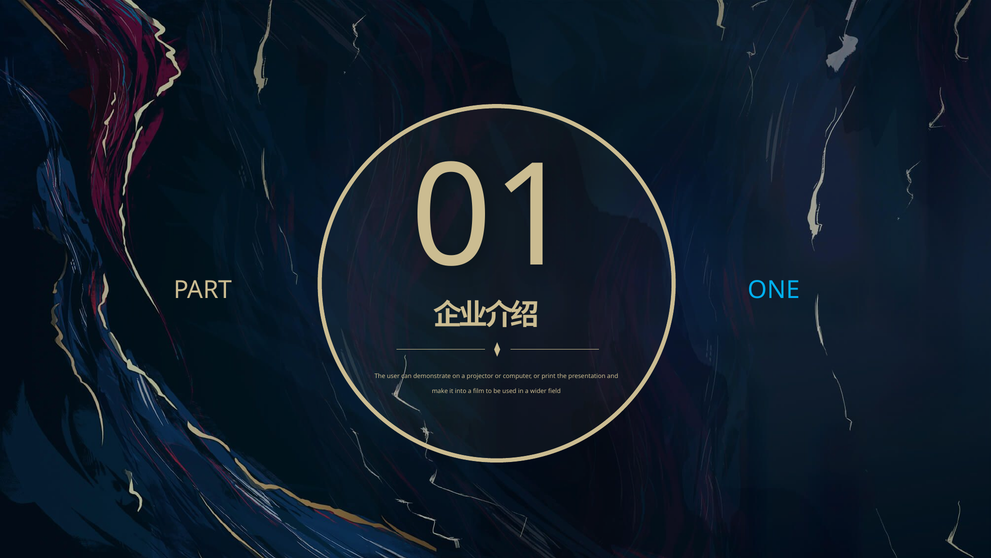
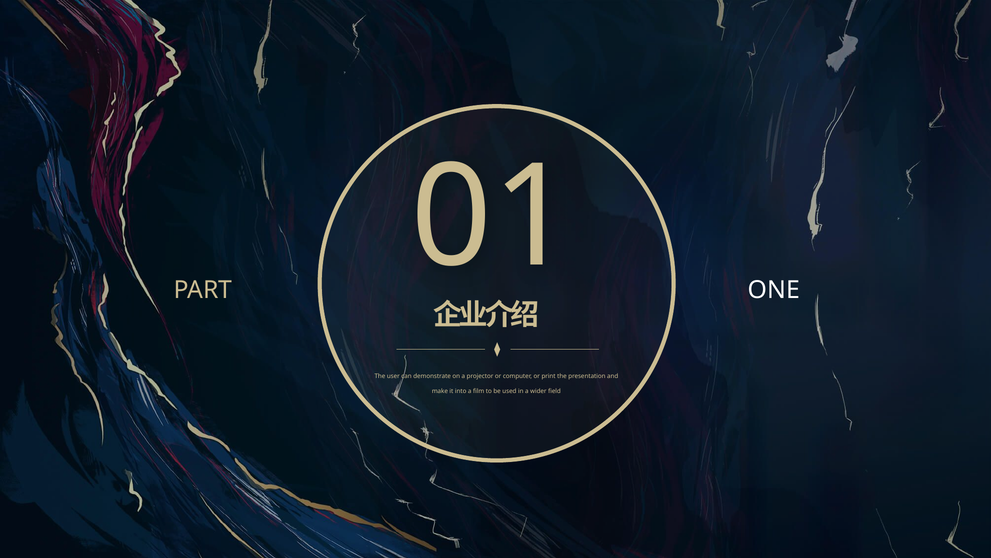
ONE colour: light blue -> white (774, 290)
